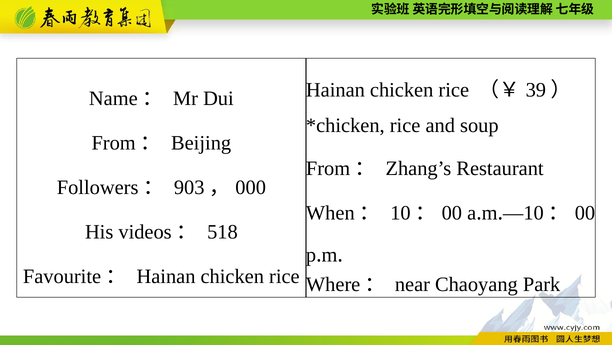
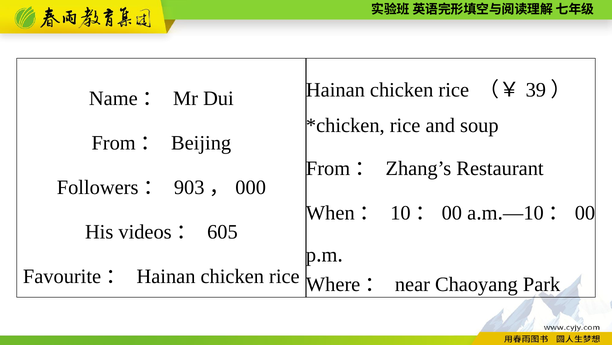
518: 518 -> 605 (222, 231)
